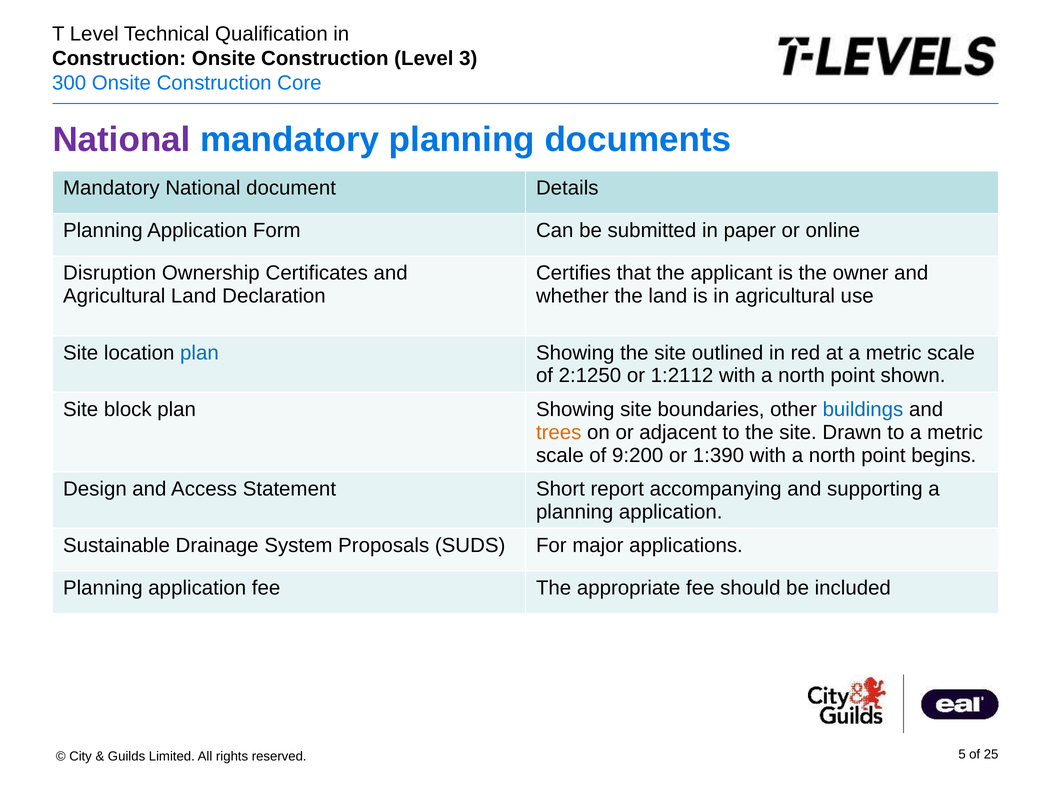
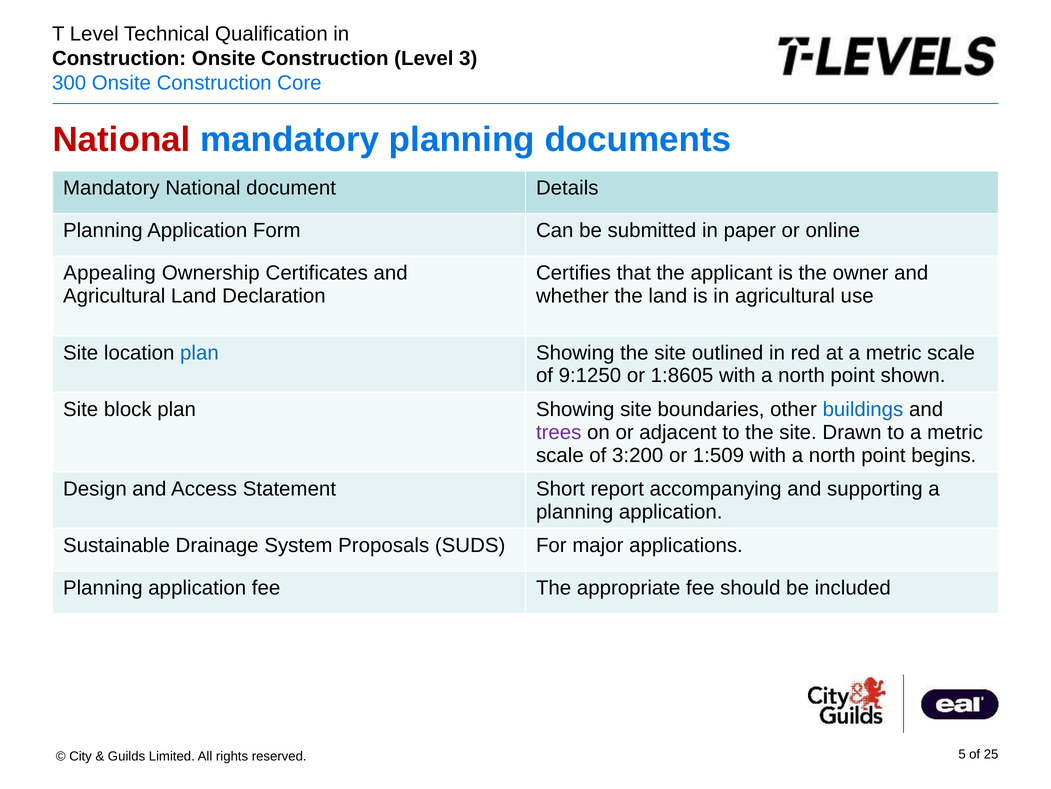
National colour: purple -> red (122, 139)
Disruption: Disruption -> Appealing (110, 273)
2:1250: 2:1250 -> 9:1250 (590, 375)
1:2112: 1:2112 -> 1:8605 (682, 375)
trees colour: orange -> purple (559, 432)
9:200: 9:200 -> 3:200 (638, 455)
1:390: 1:390 -> 1:509 (718, 455)
